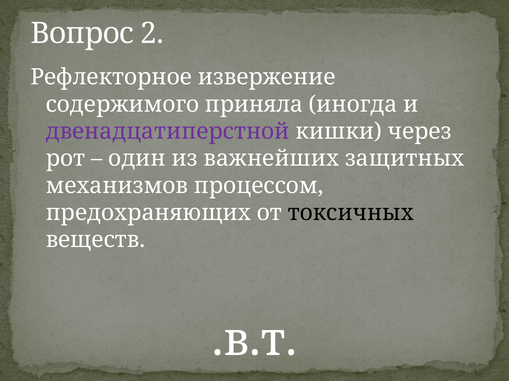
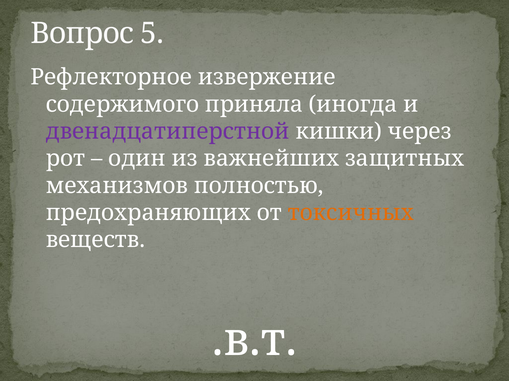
2: 2 -> 5 (152, 33)
процессом: процессом -> полностью (259, 186)
токсичных colour: black -> orange (351, 213)
